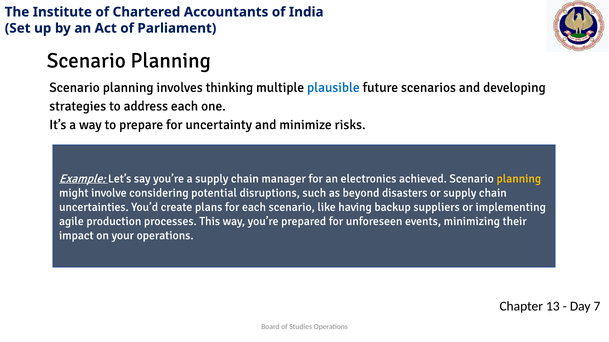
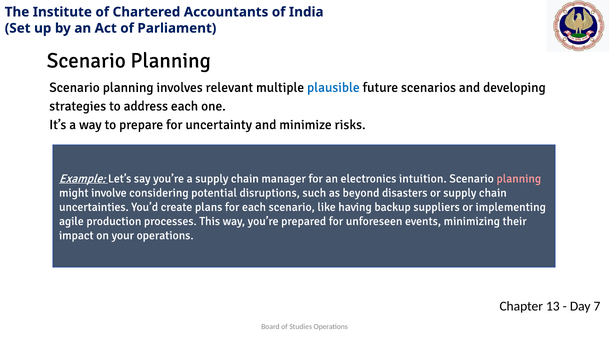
thinking: thinking -> relevant (229, 88)
achieved: achieved -> intuition (423, 179)
planning colour: yellow -> pink (519, 179)
